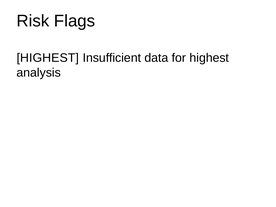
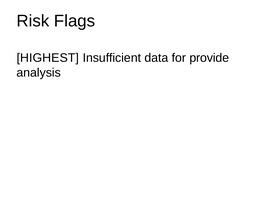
for highest: highest -> provide (209, 58)
